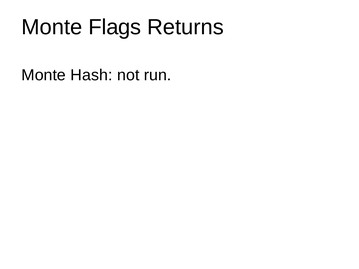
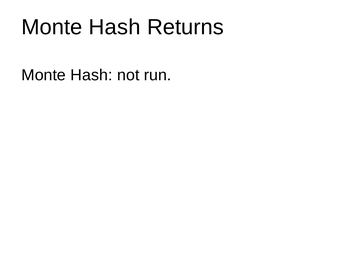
Flags: Flags -> Hash (115, 27)
